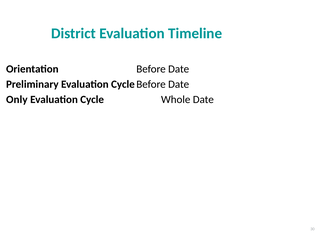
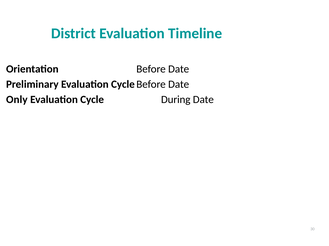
Whole: Whole -> During (176, 100)
